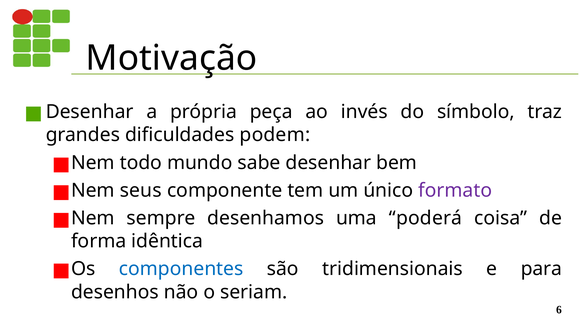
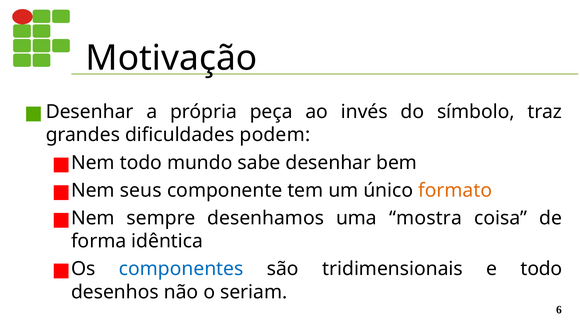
formato colour: purple -> orange (455, 190)
poderá: poderá -> mostra (426, 218)
e para: para -> todo (541, 269)
